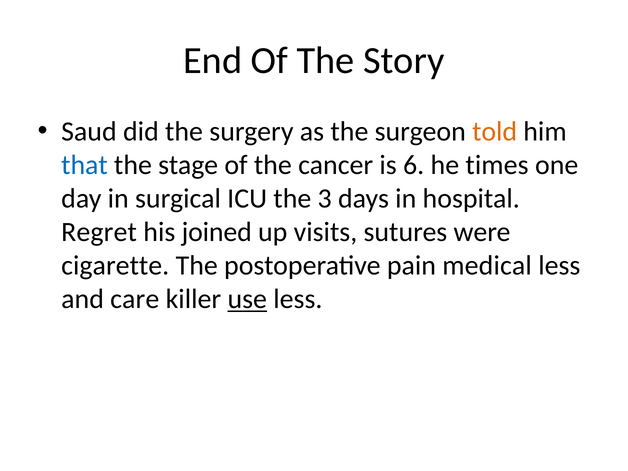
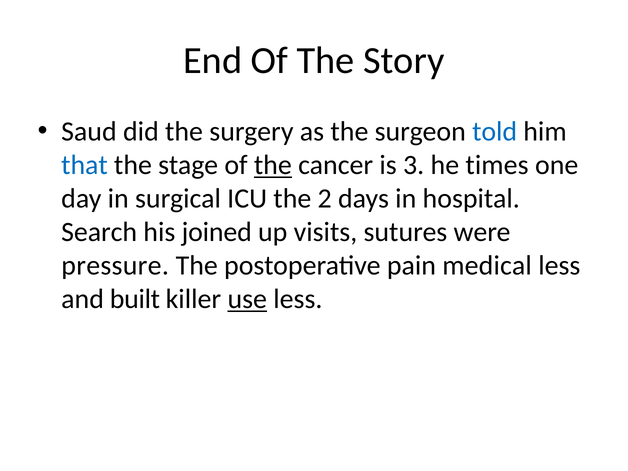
told colour: orange -> blue (495, 132)
the underline: none -> present (273, 165)
6: 6 -> 3 (414, 165)
3: 3 -> 2 (325, 199)
Regret: Regret -> Search (99, 232)
cigarette: cigarette -> pressure (115, 266)
care: care -> built (135, 299)
